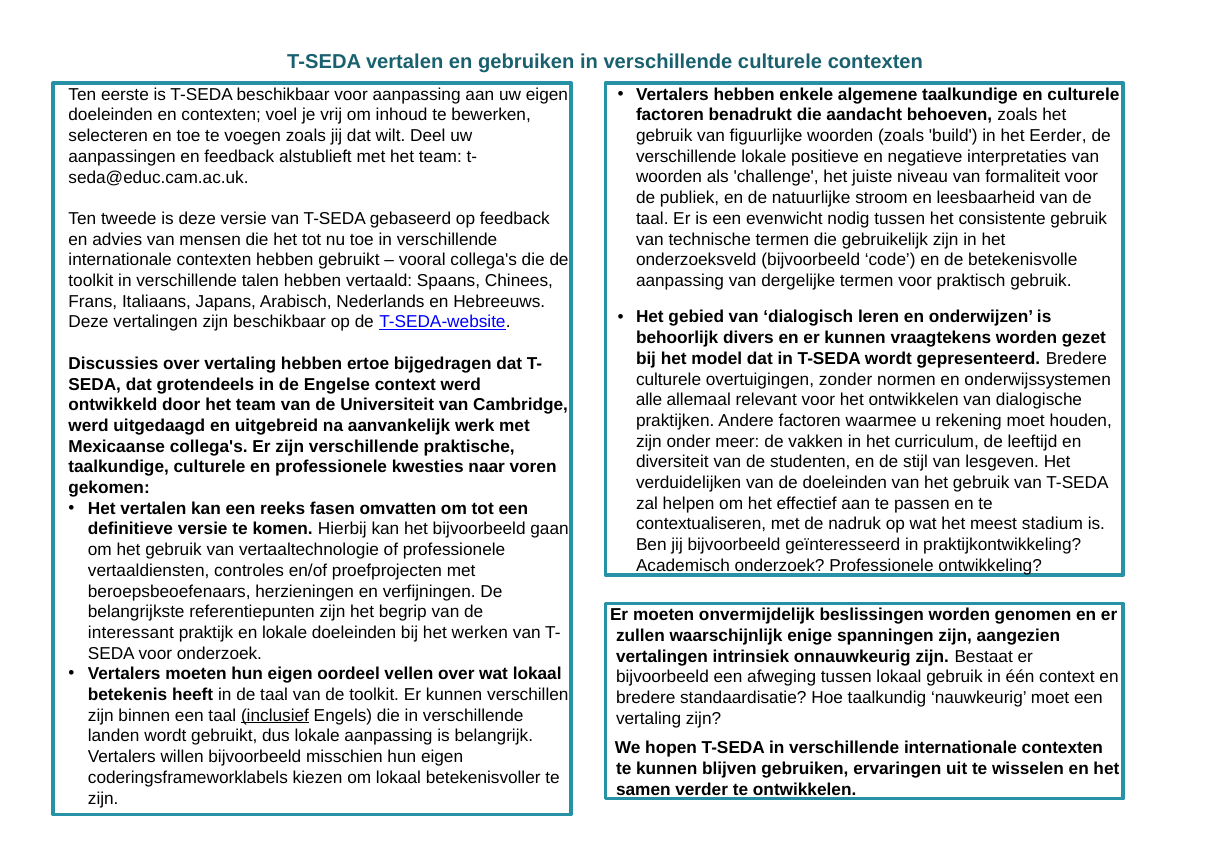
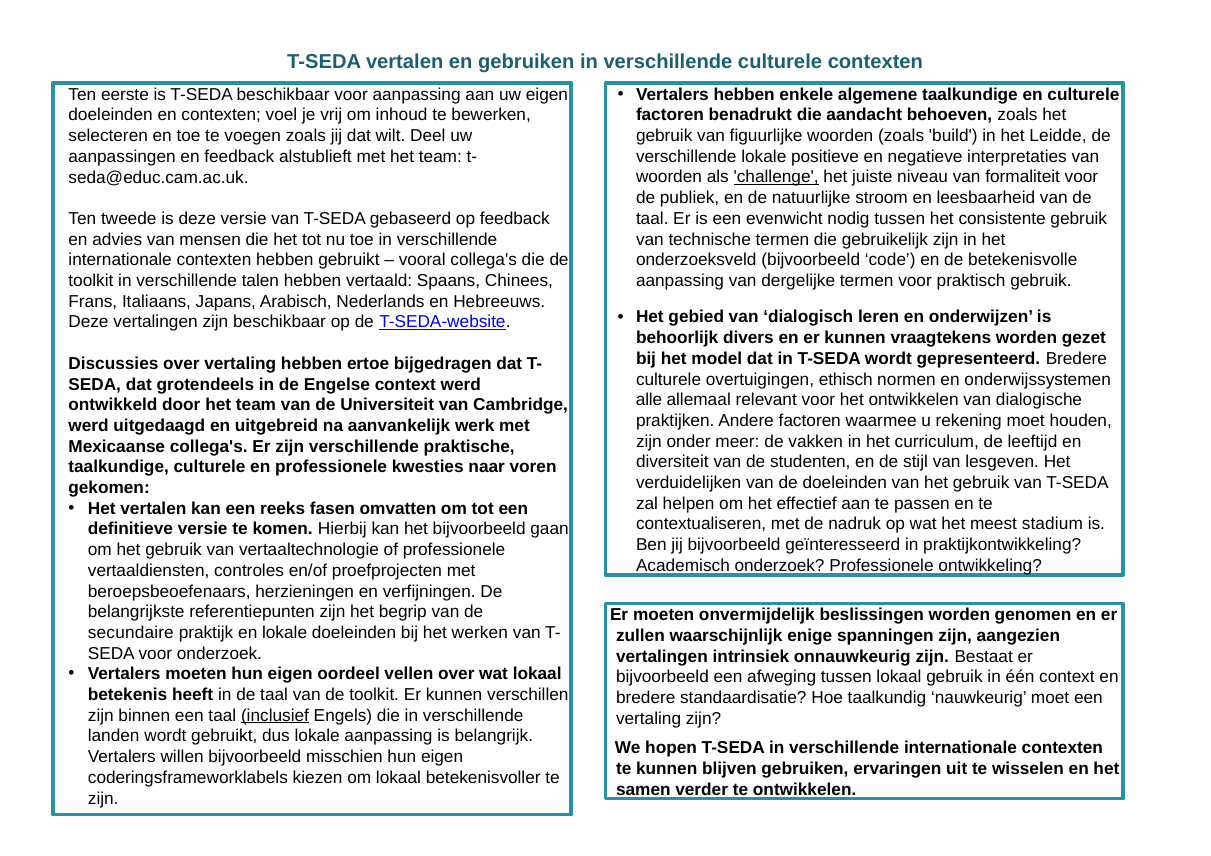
Eerder: Eerder -> Leidde (1058, 136)
challenge underline: none -> present (776, 177)
zonder: zonder -> ethisch (846, 380)
interessant: interessant -> secundaire (131, 633)
